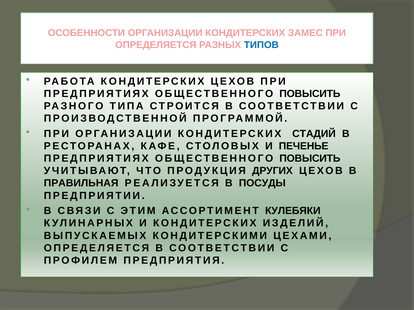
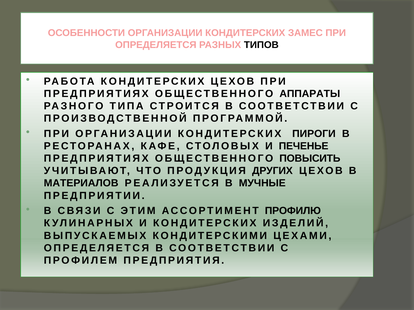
ТИПОВ colour: blue -> black (261, 45)
ПОВЫСИТЬ: ПОВЫСИТЬ -> АППАРАТЫ (310, 94)
СТАДИЙ: СТАДИЙ -> ПИРОГИ (314, 134)
ПРАВИЛЬНАЯ: ПРАВИЛЬНАЯ -> МАТЕРИАЛОВ (81, 184)
ПОСУДЫ: ПОСУДЫ -> МУЧНЫЕ (262, 184)
КУЛЕБЯКИ: КУЛЕБЯКИ -> ПРОФИЛЮ (293, 211)
